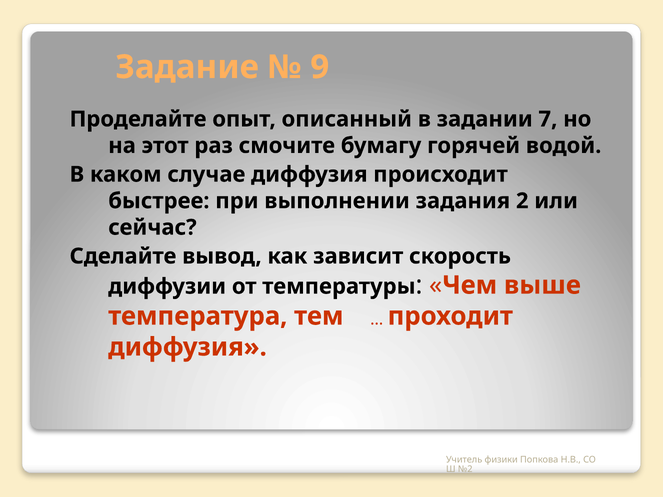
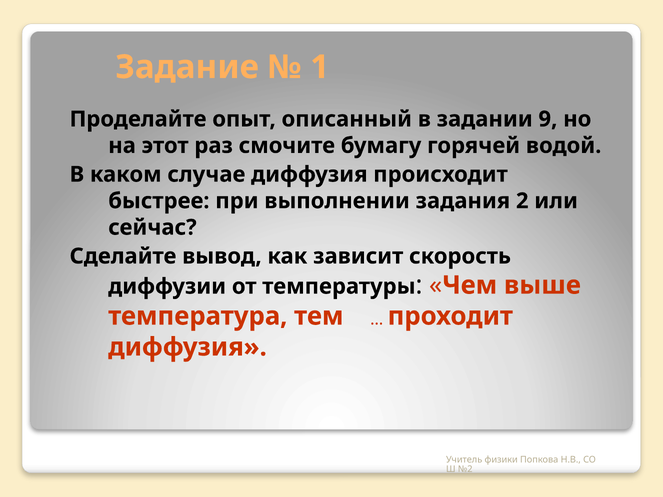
9: 9 -> 1 (320, 67)
7: 7 -> 9 (548, 119)
